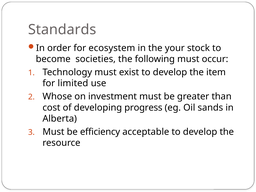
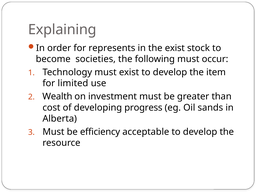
Standards: Standards -> Explaining (62, 30)
ecosystem: ecosystem -> represents (112, 48)
the your: your -> exist (175, 48)
Whose: Whose -> Wealth (57, 96)
